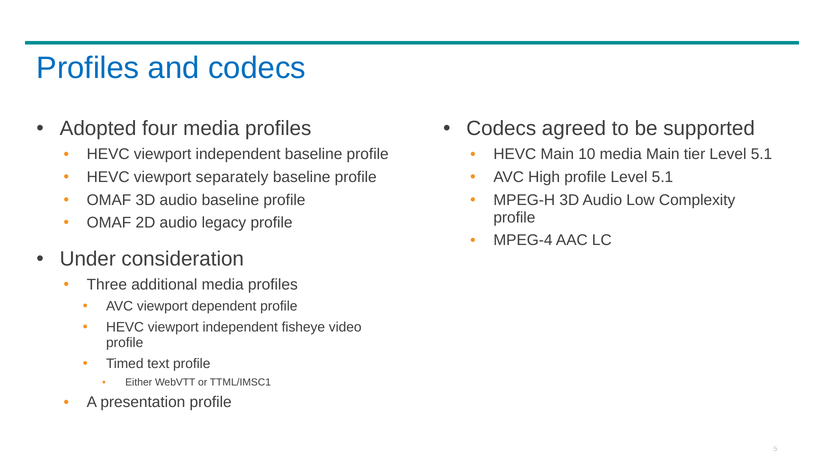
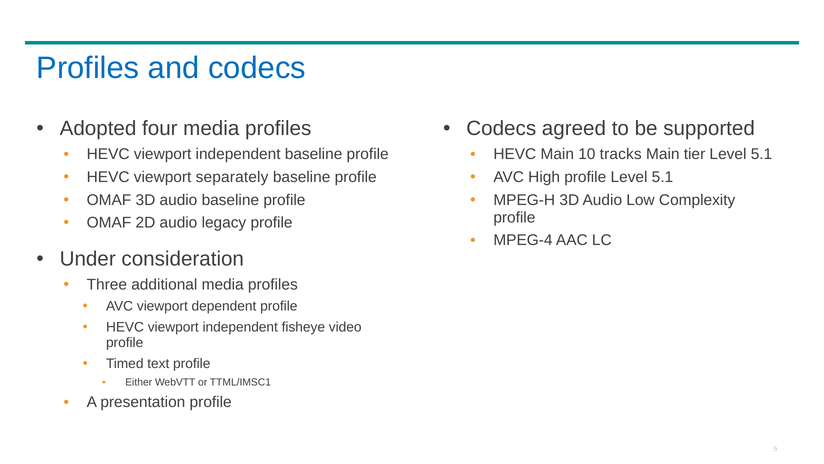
10 media: media -> tracks (621, 154)
